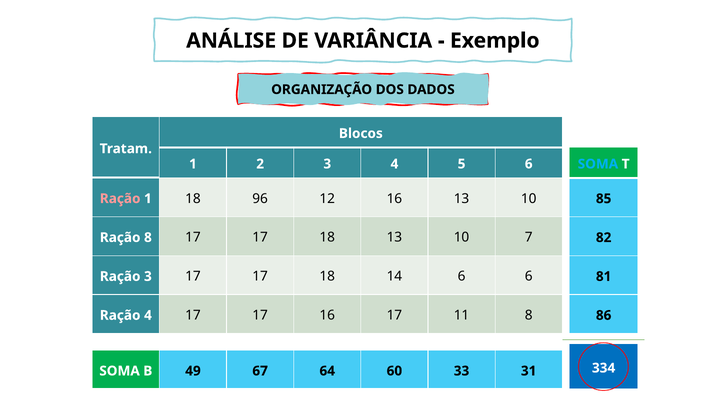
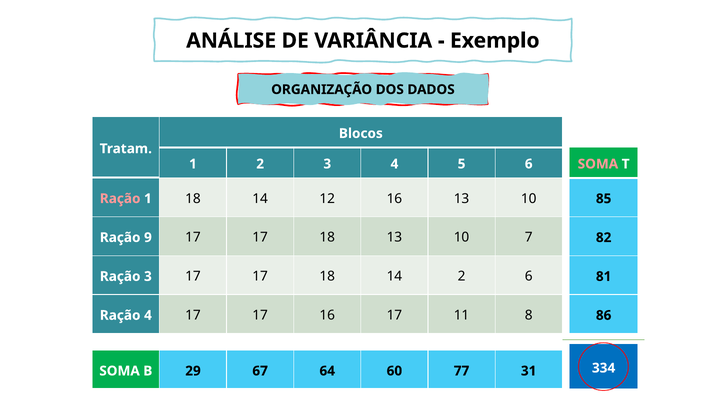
SOMA colour: light blue -> pink (598, 164)
1 18 96: 96 -> 14 (260, 199)
Ração 8: 8 -> 9 (148, 238)
14 6: 6 -> 2 (462, 277)
49: 49 -> 29 (193, 371)
33: 33 -> 77 (462, 371)
